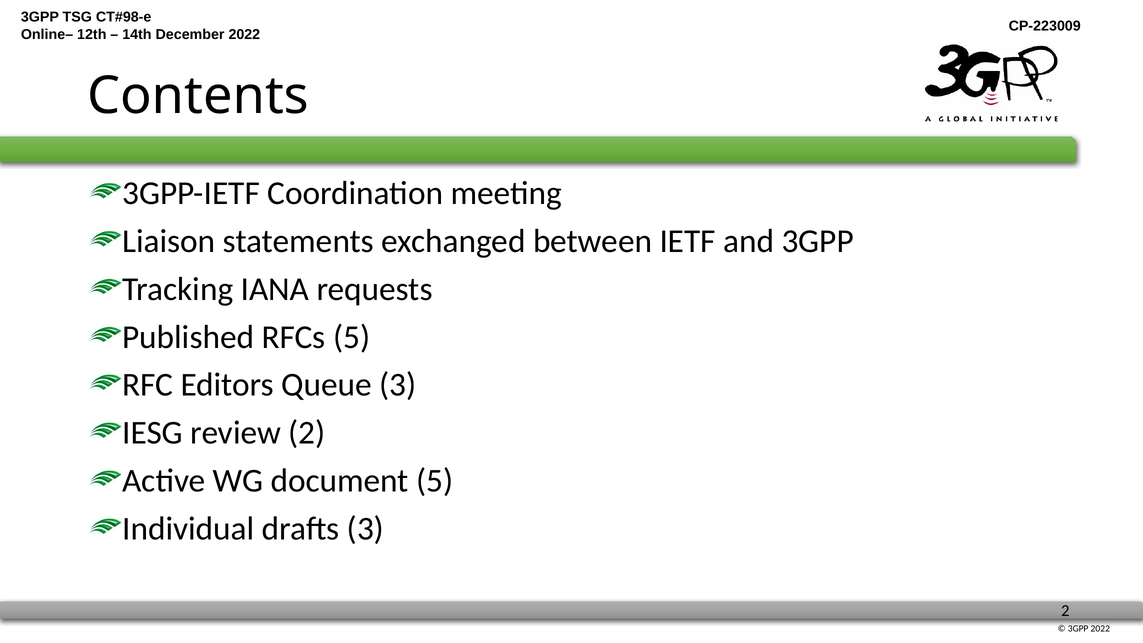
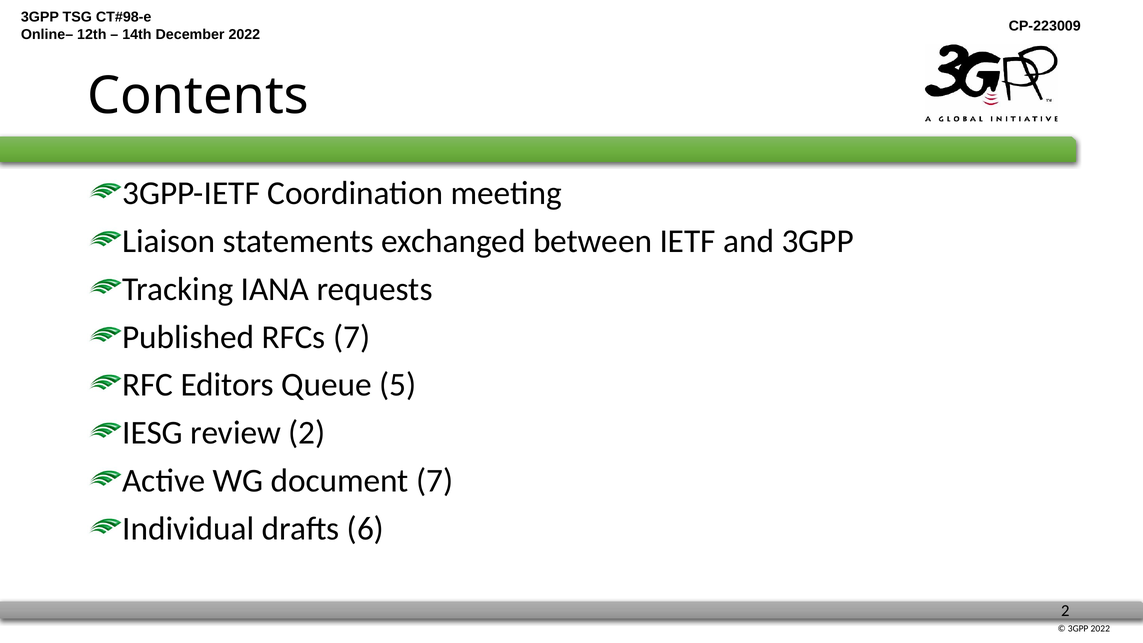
RFCs 5: 5 -> 7 (352, 337)
Queue 3: 3 -> 5 (398, 385)
document 5: 5 -> 7 (435, 481)
drafts 3: 3 -> 6 (366, 529)
